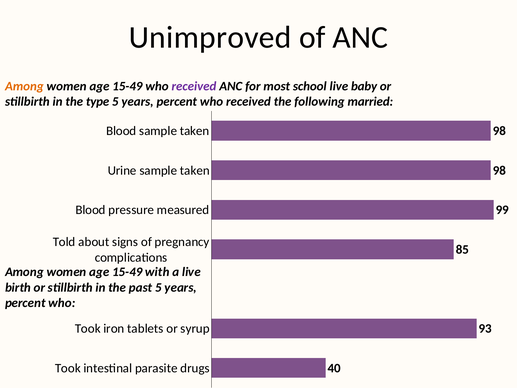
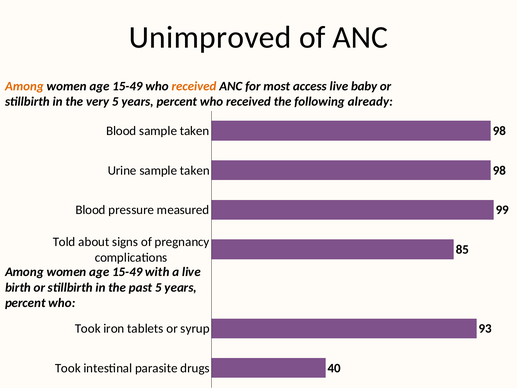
received colour: purple -> orange (194, 86)
school: school -> access (310, 86)
type: type -> very (98, 102)
married: married -> already (370, 102)
